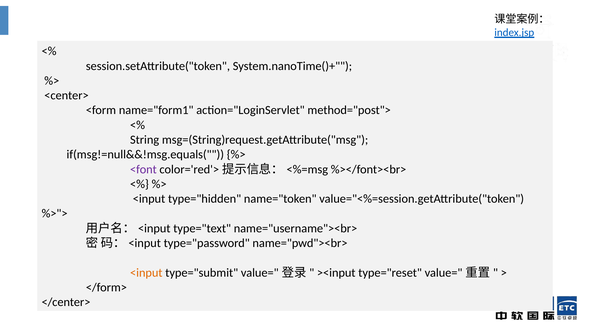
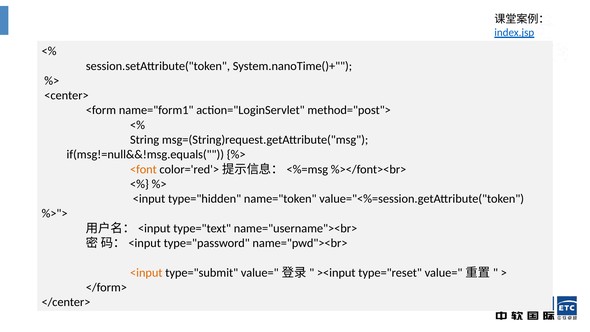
<font colour: purple -> orange (143, 169)
